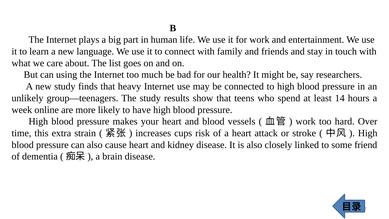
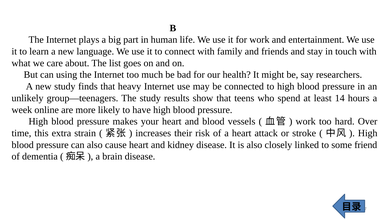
cups: cups -> their (183, 133)
